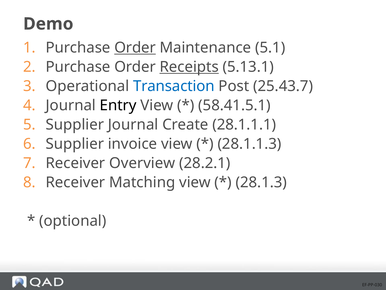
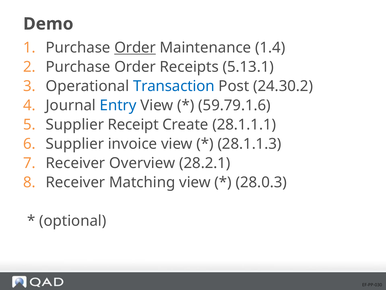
5.1: 5.1 -> 1.4 (270, 48)
Receipts underline: present -> none (189, 67)
25.43.7: 25.43.7 -> 24.30.2 (283, 86)
Entry colour: black -> blue (118, 105)
58.41.5.1: 58.41.5.1 -> 59.79.1.6 (234, 105)
Supplier Journal: Journal -> Receipt (133, 124)
28.1.3: 28.1.3 -> 28.0.3 (261, 182)
